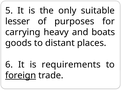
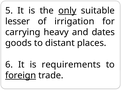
only underline: none -> present (67, 11)
purposes: purposes -> irrigation (74, 22)
boats: boats -> dates (103, 32)
